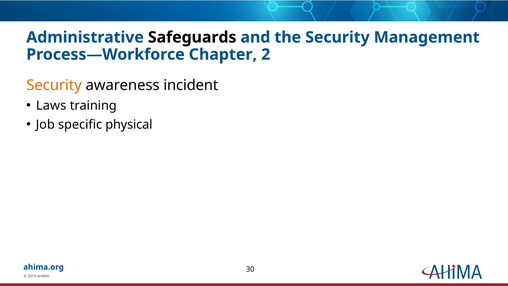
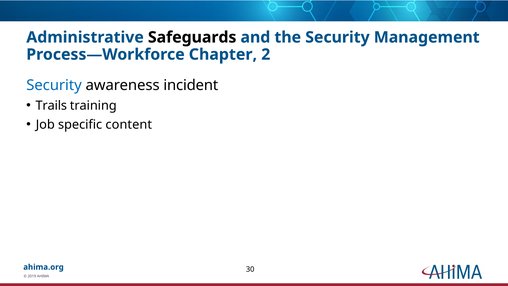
Security colour: orange -> blue (54, 85)
Laws: Laws -> Trails (51, 105)
physical: physical -> content (129, 124)
